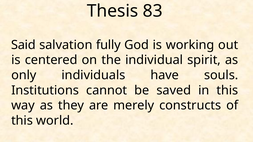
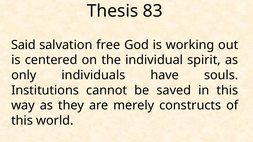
fully: fully -> free (108, 45)
